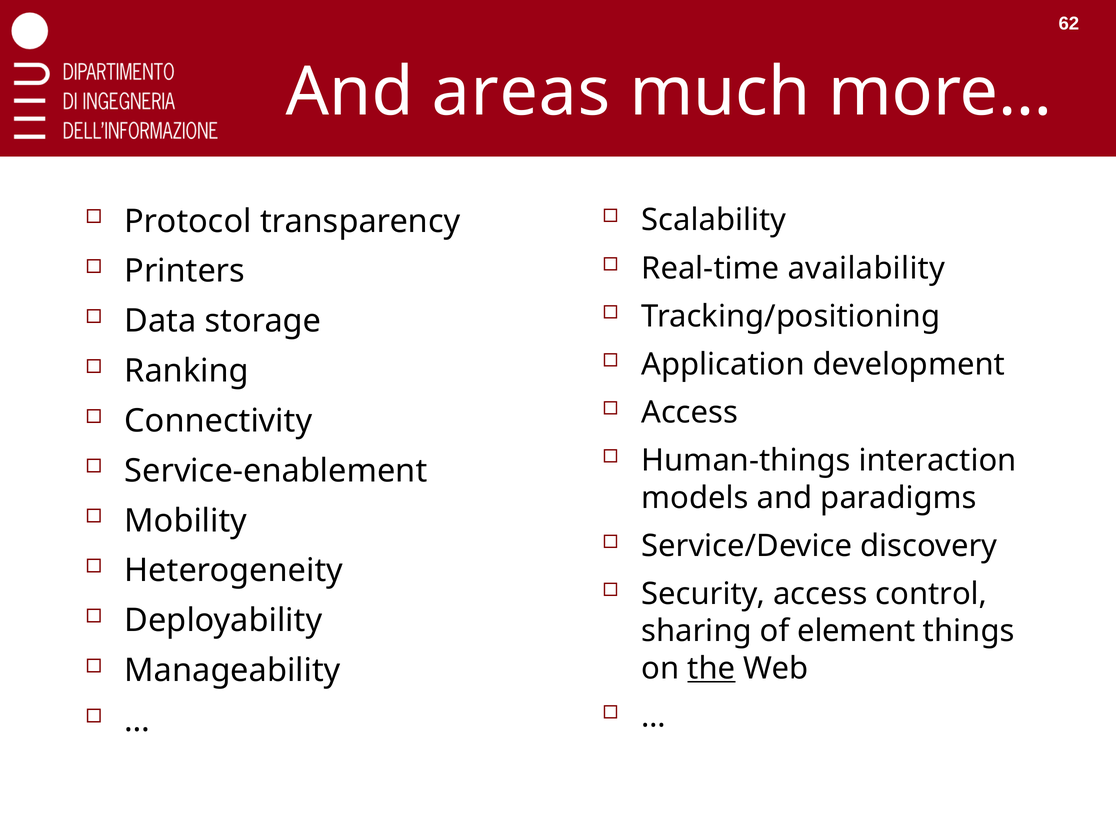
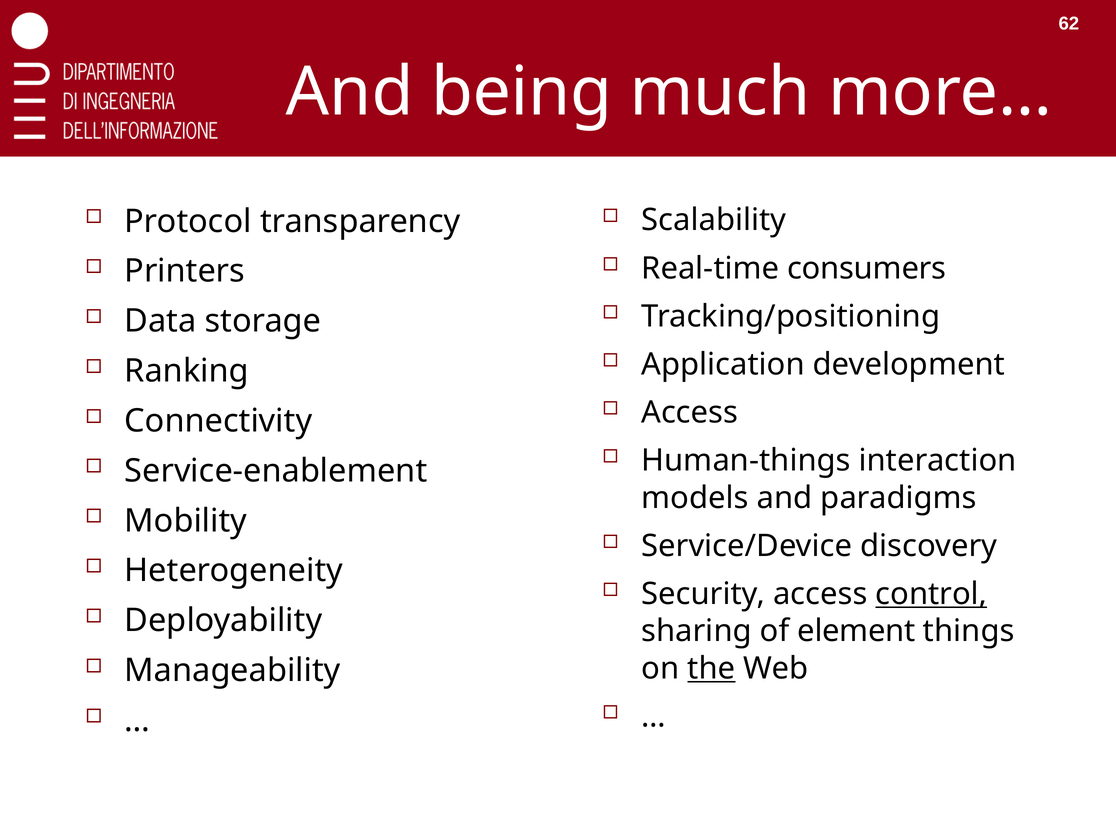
areas: areas -> being (522, 92)
availability: availability -> consumers (867, 268)
control underline: none -> present (931, 594)
